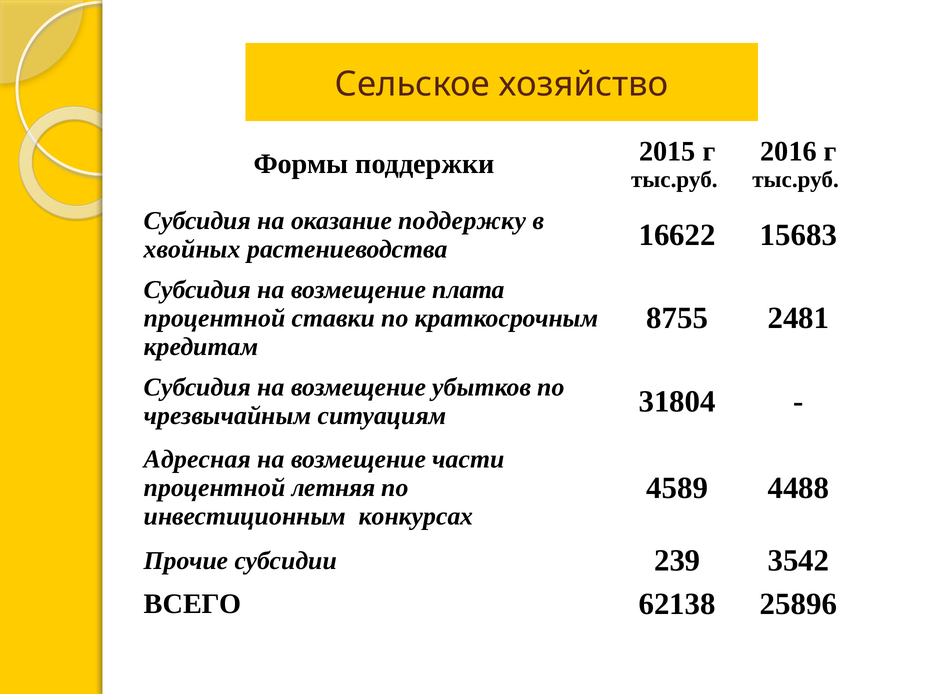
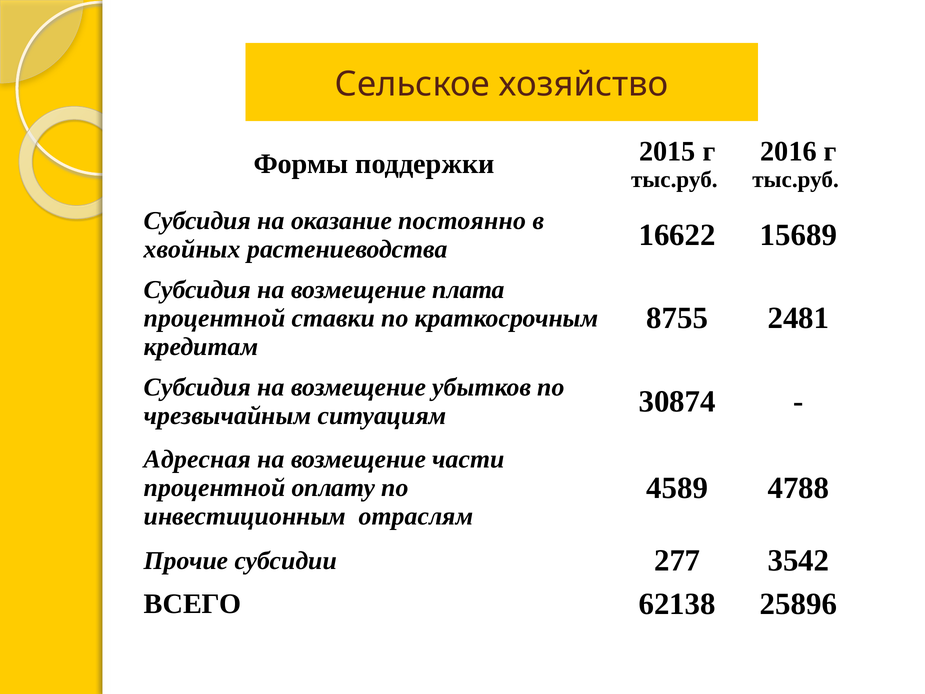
поддержку: поддержку -> постоянно (462, 221)
15683: 15683 -> 15689 (798, 235)
31804: 31804 -> 30874 (677, 401)
4488: 4488 -> 4788 (798, 488)
летняя: летняя -> оплату (334, 488)
конкурсах: конкурсах -> отраслям (416, 516)
239: 239 -> 277 (677, 560)
